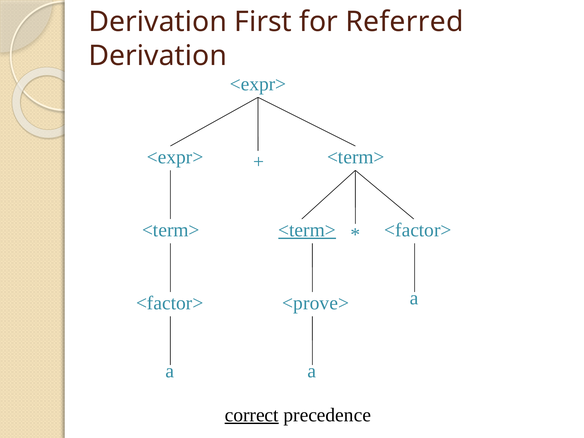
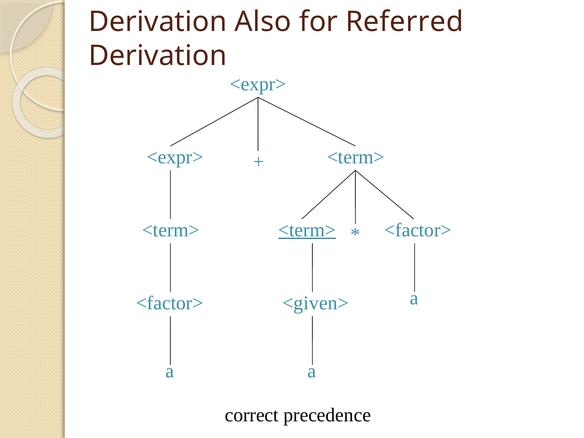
First: First -> Also (263, 22)
<prove>: <prove> -> <given> (316, 303)
correct underline: present -> none (252, 415)
